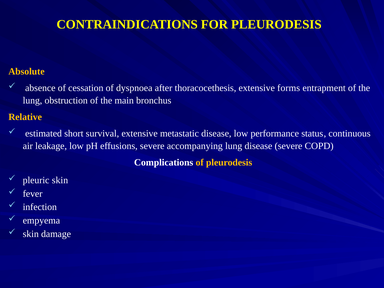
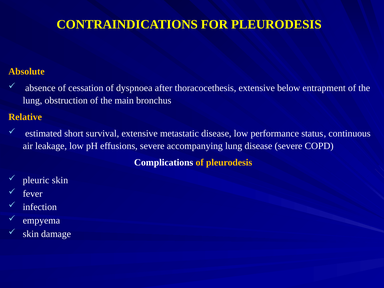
forms: forms -> below (289, 88)
